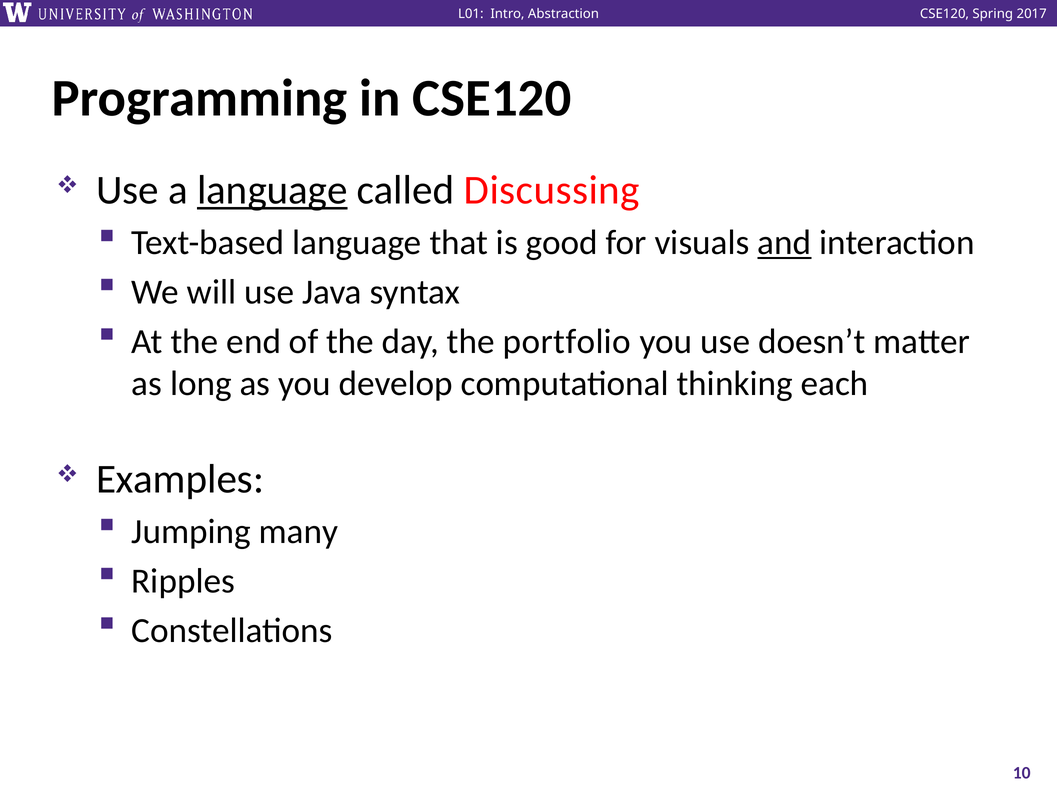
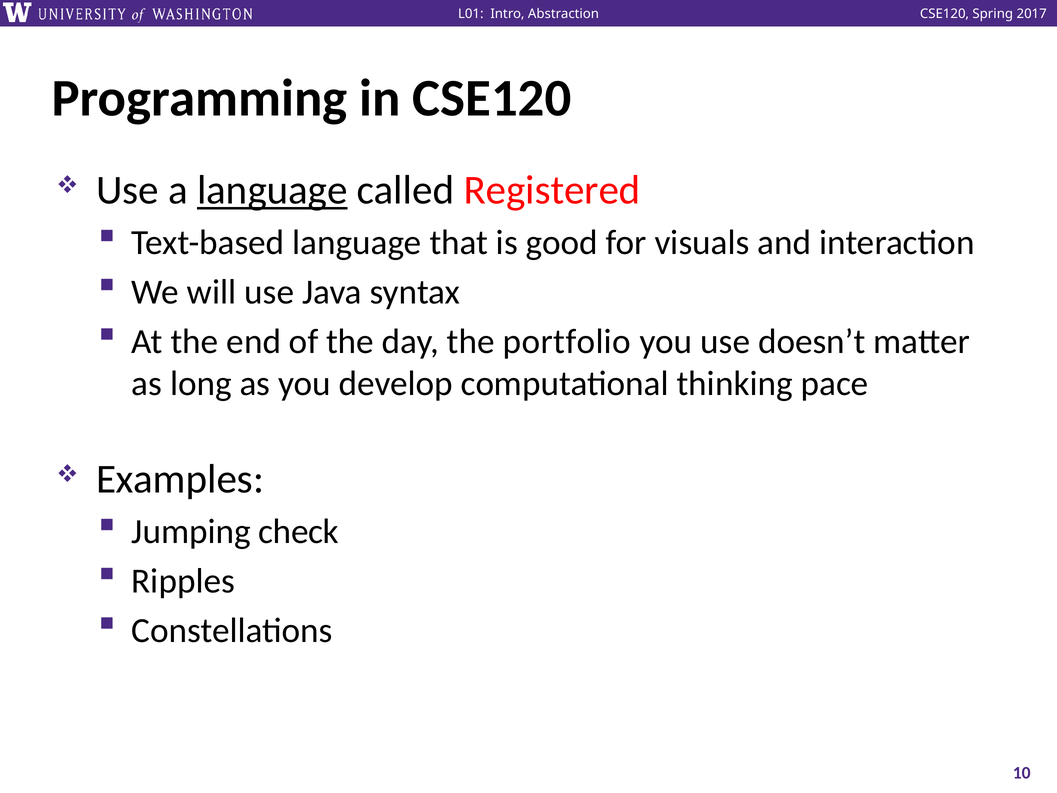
Discussing: Discussing -> Registered (552, 190)
and underline: present -> none (784, 243)
each: each -> pace (835, 384)
many: many -> check (299, 532)
